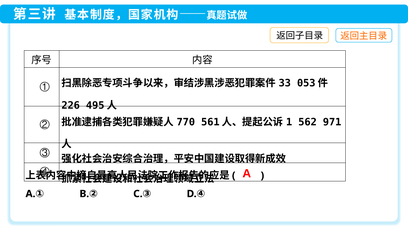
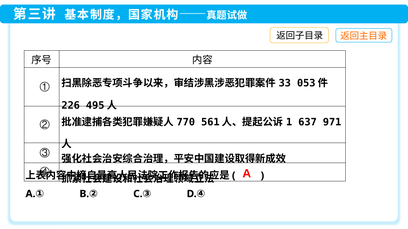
562: 562 -> 637 (308, 122)
